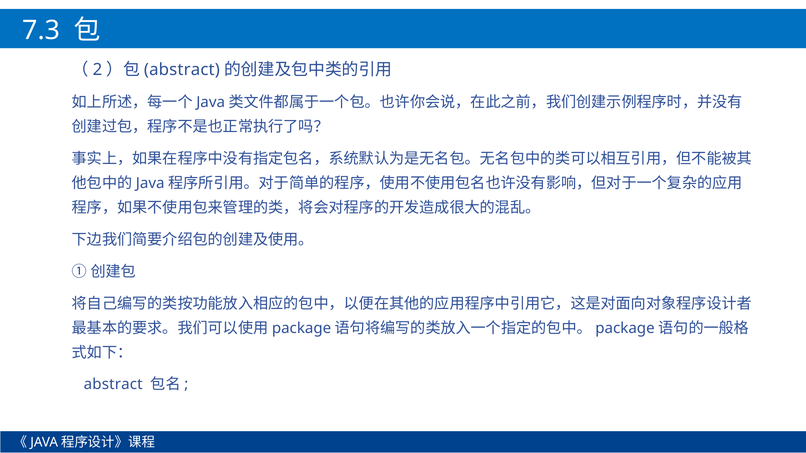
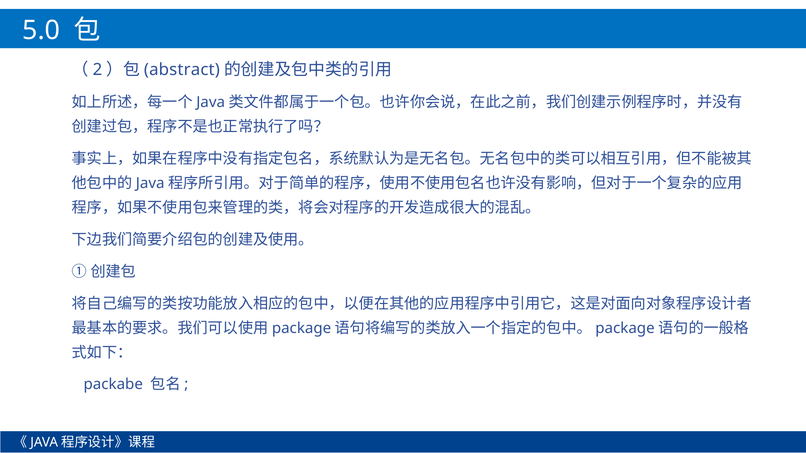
7.3: 7.3 -> 5.0 (41, 30)
abstract: abstract -> packabe (113, 385)
